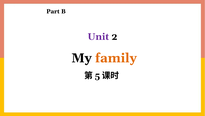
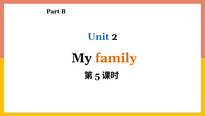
Unit colour: purple -> blue (98, 36)
